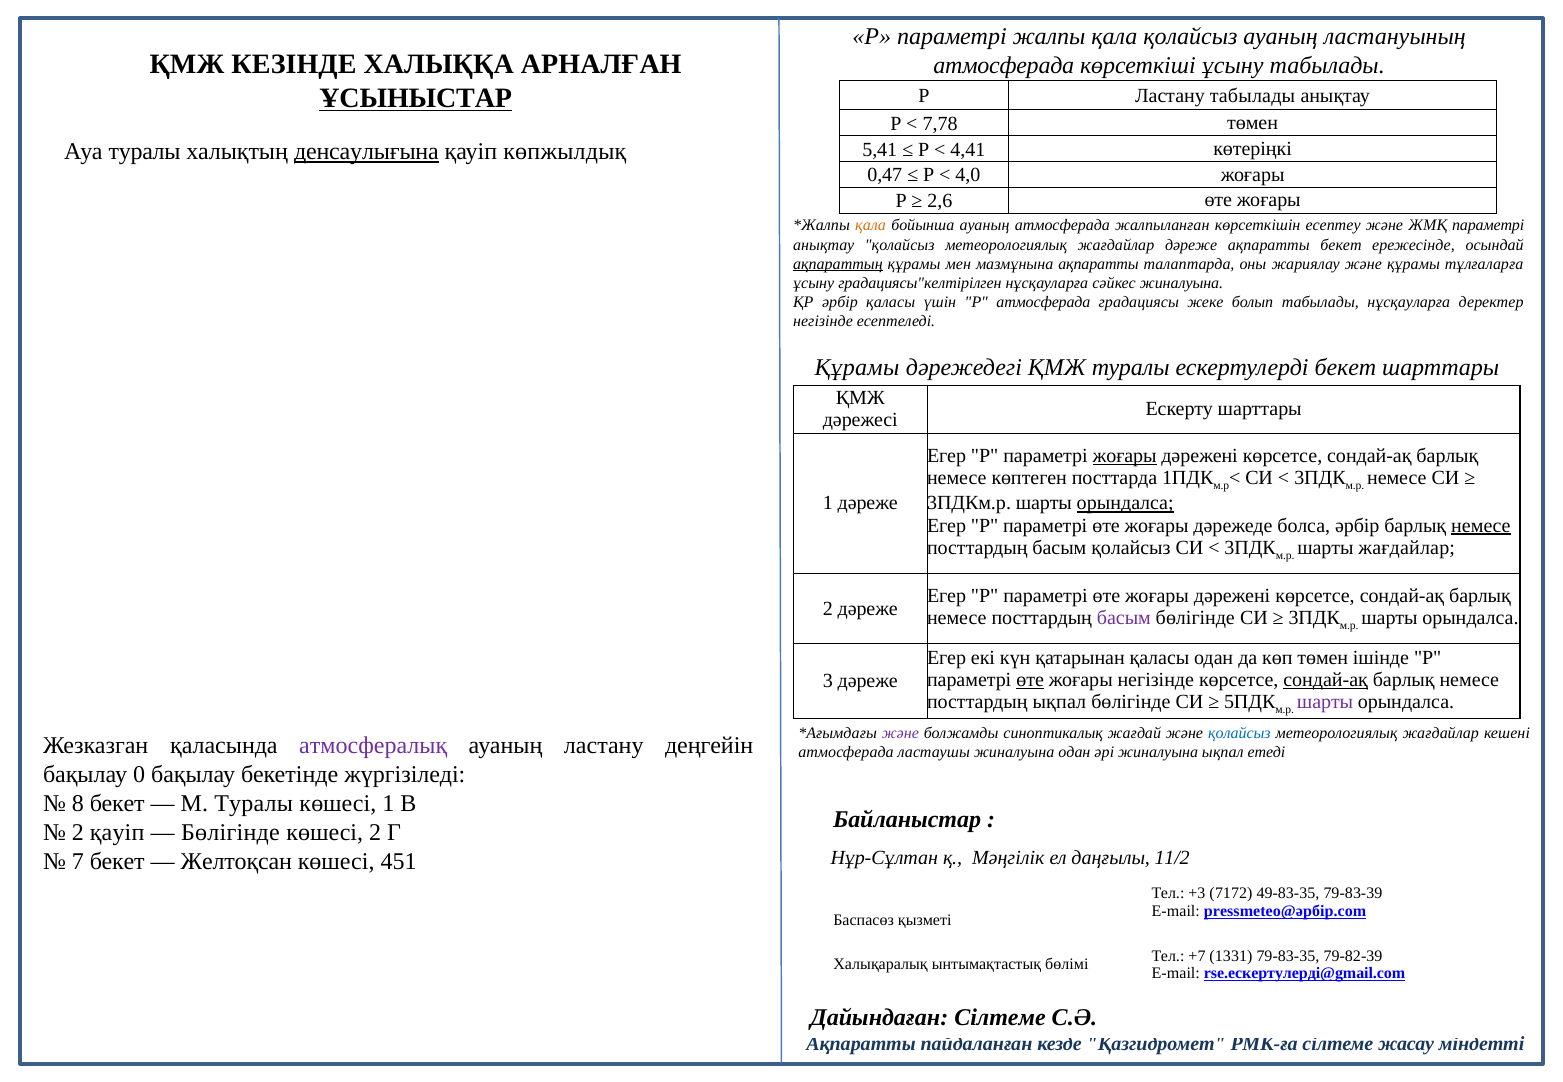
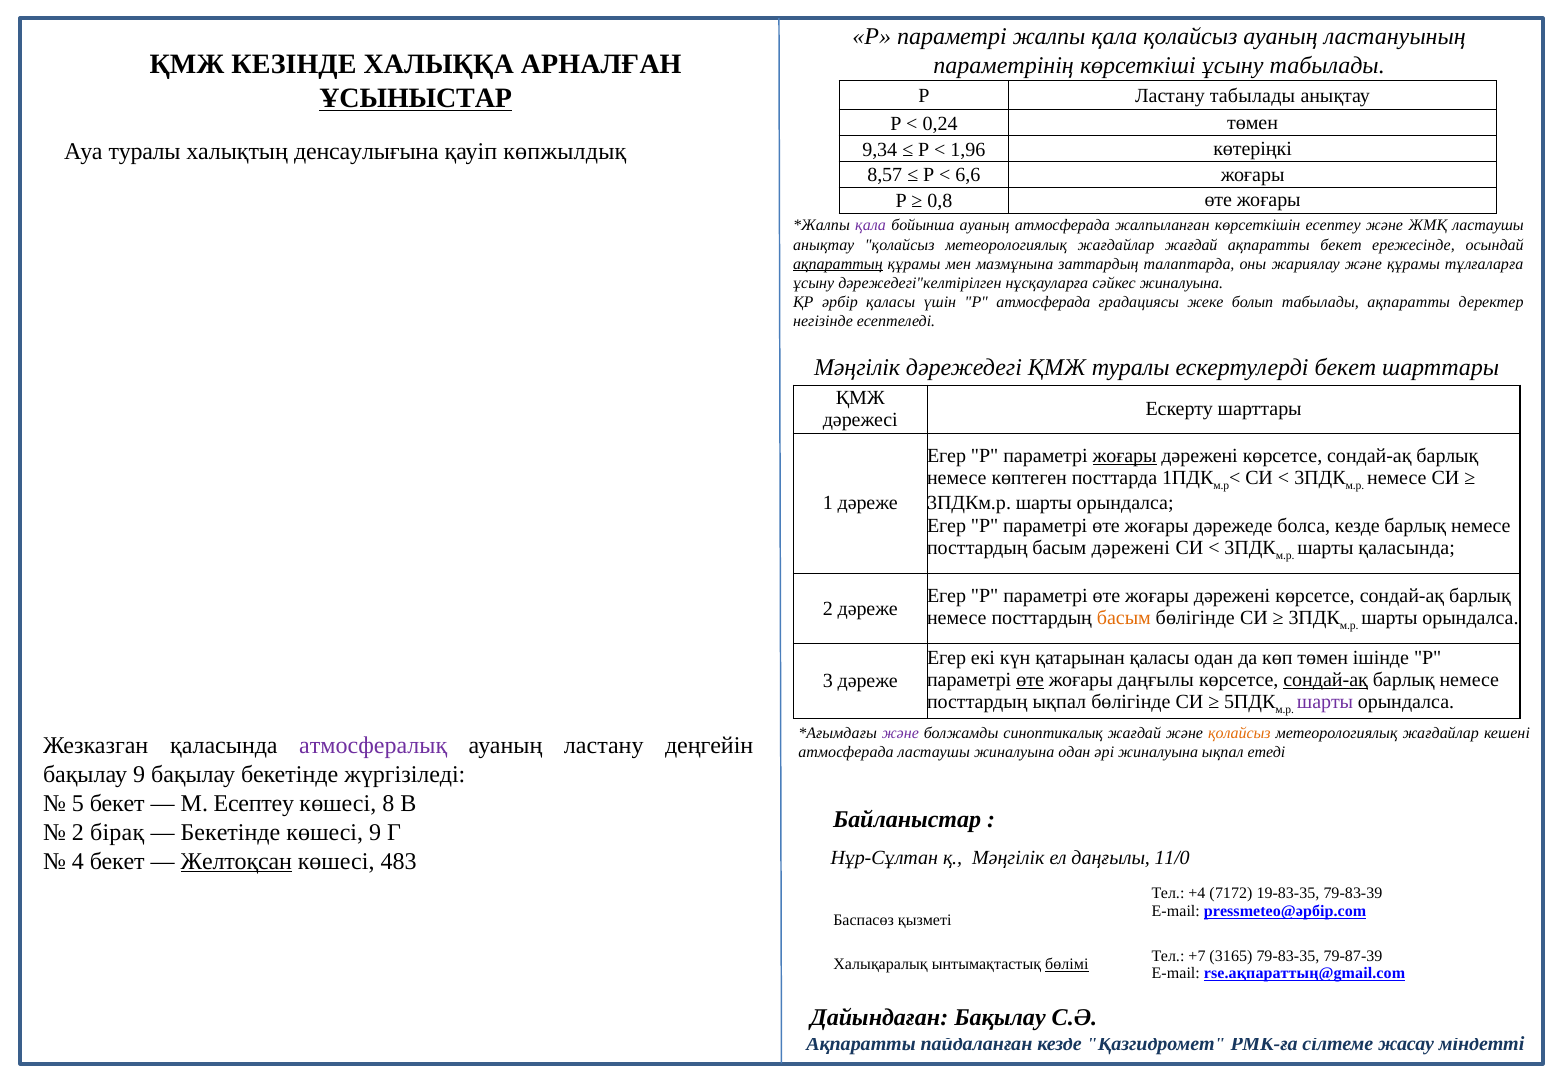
атмосферада: атмосферада -> параметрінің (1004, 66)
7,78: 7,78 -> 0,24 (940, 124)
5,41: 5,41 -> 9,34 (880, 149)
4,41: 4,41 -> 1,96 (968, 149)
денсаулығына underline: present -> none (366, 152)
0,47: 0,47 -> 8,57 (885, 175)
4,0: 4,0 -> 6,6 (968, 175)
2,6: 2,6 -> 0,8 (940, 201)
қала colour: orange -> purple (871, 226)
ЖМҚ параметрі: параметрі -> ластаушы (1488, 226)
жағдайлар дәреже: дәреже -> жағдай (1191, 245)
мазмұнына ақпаратты: ақпаратты -> заттардың (1098, 264)
градациясы"келтірілген: градациясы"келтірілген -> дәрежедегі"келтірілген (920, 283)
табылады нұсқауларға: нұсқауларға -> ақпаратты (1409, 302)
Құрамы: Құрамы -> Мәңгілік (857, 367)
орындалса underline: present -> none (1125, 503)
болса әрбір: әрбір -> кезде (1357, 525)
немесе underline: present -> none (1481, 525)
басым қолайсыз: қолайсыз -> дәрежені (1131, 548)
шарты жағдайлар: жағдайлар -> қаласында (1407, 548)
басым colour: purple -> orange (1124, 618)
жоғары негізінде: негізінде -> даңғылы (1156, 680)
қолайсыз colour: blue -> orange (1239, 733)
бақылау 0: 0 -> 9 (139, 775)
8: 8 -> 5 (78, 804)
М Туралы: Туралы -> Есептеу (254, 804)
көшесі 1: 1 -> 8 (388, 804)
2 қауіп: қауіп -> бірақ (117, 833)
Бөлігінде: Бөлігінде -> Бекетінде (231, 833)
көшесі 2: 2 -> 9 (375, 833)
11/2: 11/2 -> 11/0 (1172, 858)
7: 7 -> 4 (78, 861)
Желтоқсан underline: none -> present (236, 861)
451: 451 -> 483 (399, 861)
+3: +3 -> +4 (1197, 893)
49-83-35: 49-83-35 -> 19-83-35 (1288, 893)
1331: 1331 -> 3165 (1231, 956)
79-82-39: 79-82-39 -> 79-87-39 (1353, 956)
бөлімі underline: none -> present (1067, 965)
rse.ескертулерді@gmail.com: rse.ескертулерді@gmail.com -> rse.ақпараттың@gmail.com (1305, 974)
Дайындаған Сілтеме: Сілтеме -> Бақылау (1000, 1017)
